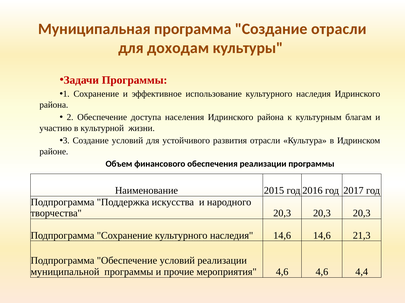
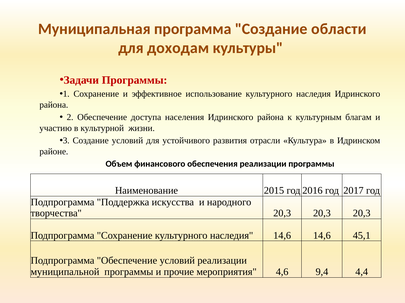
Создание отрасли: отрасли -> области (339, 29)
21,3: 21,3 -> 45,1 (362, 236)
4,6 4,6: 4,6 -> 9,4 (322, 272)
